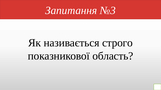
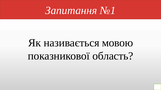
№3: №3 -> №1 (108, 10)
строго: строго -> мовою (117, 43)
